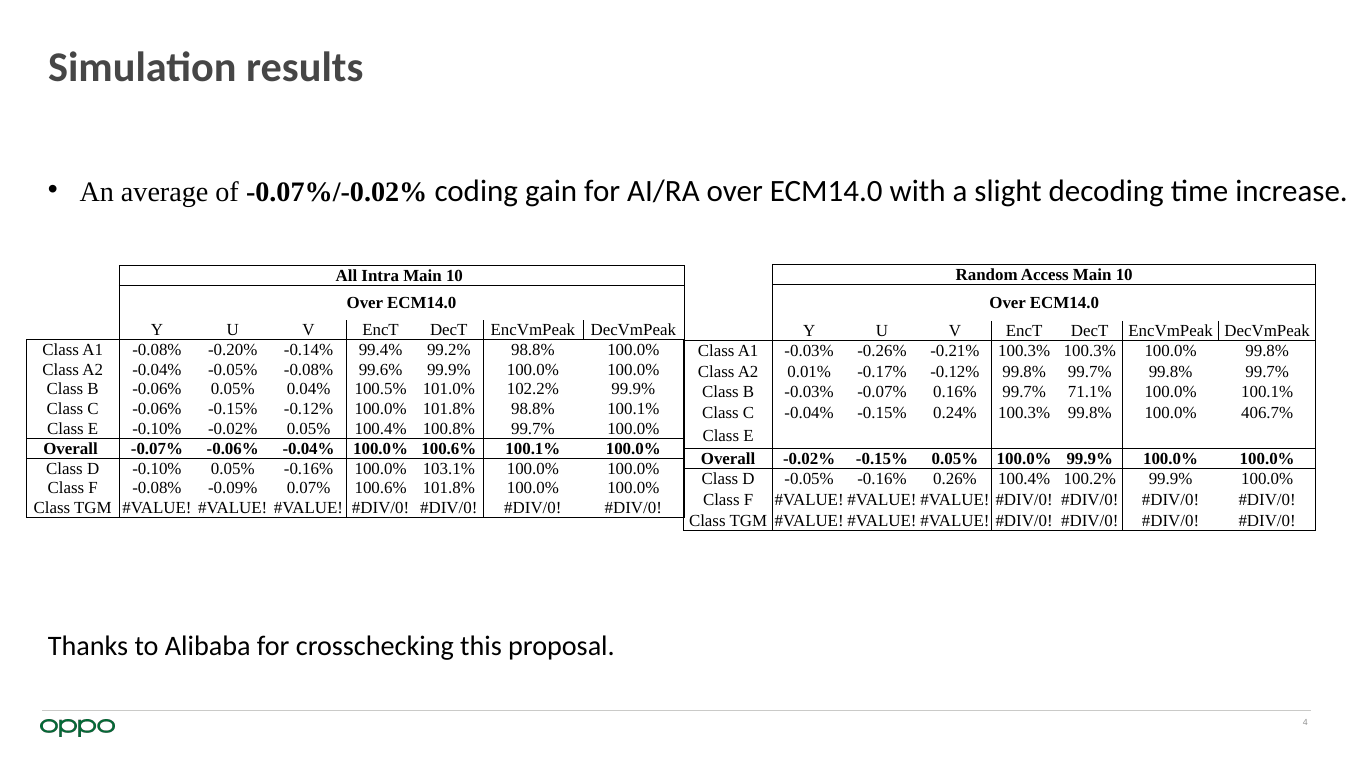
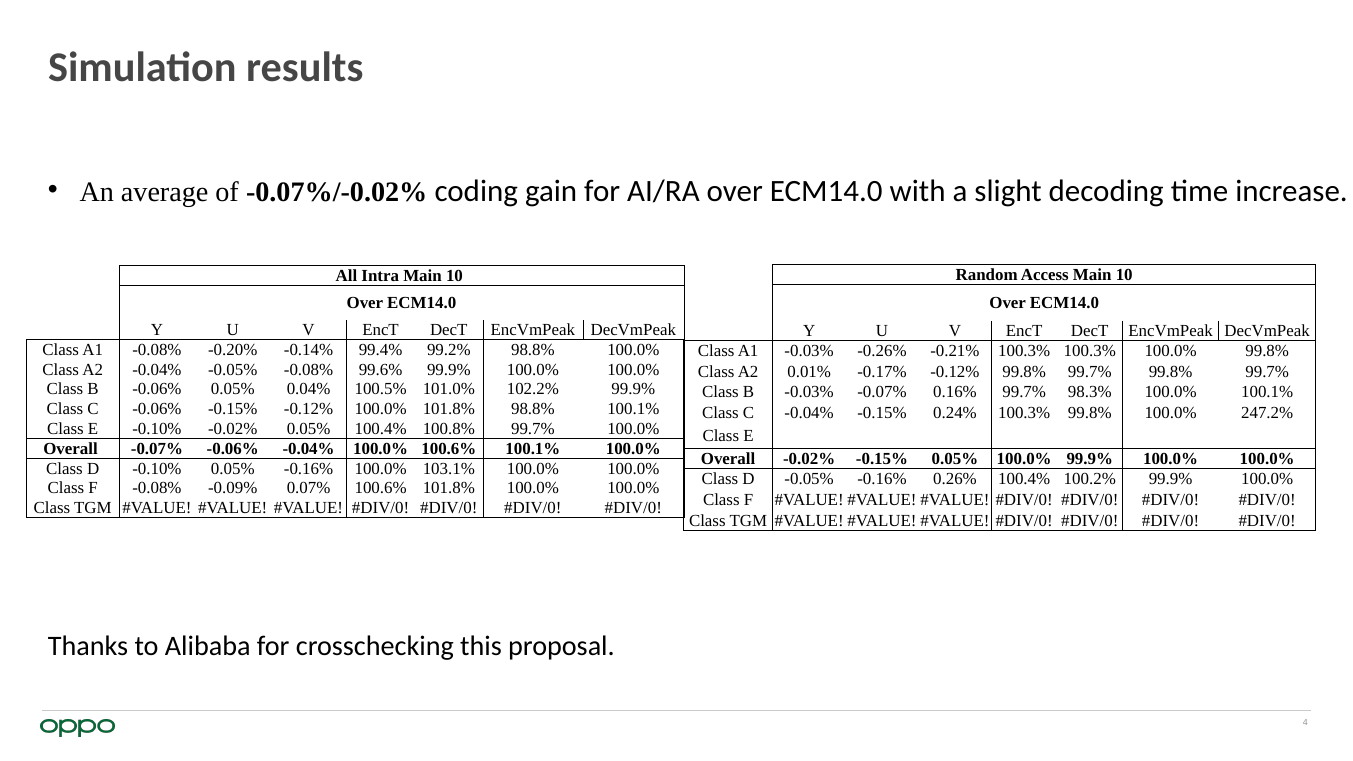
71.1%: 71.1% -> 98.3% (1090, 392)
406.7%: 406.7% -> 247.2% (1267, 413)
